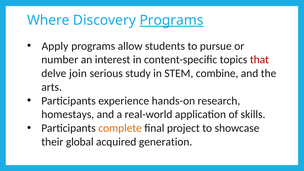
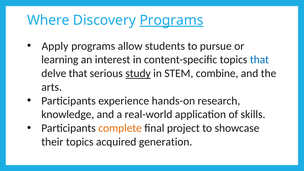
number: number -> learning (60, 60)
that colour: red -> blue (259, 60)
delve join: join -> that (78, 73)
study underline: none -> present (138, 73)
homestays: homestays -> knowledge (68, 114)
their global: global -> topics (80, 142)
